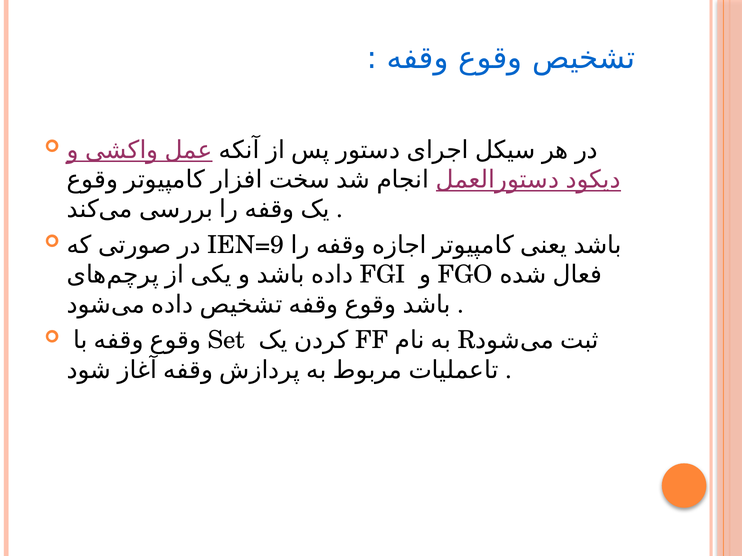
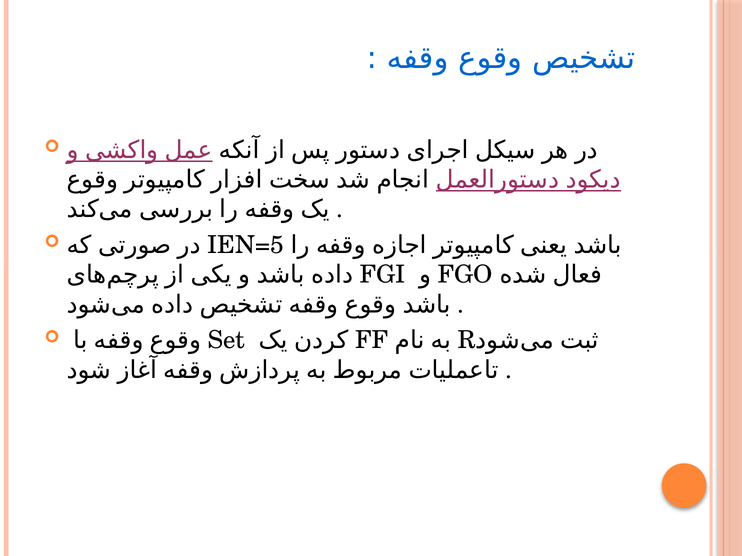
IEN=9: IEN=9 -> IEN=5 (246, 245)
